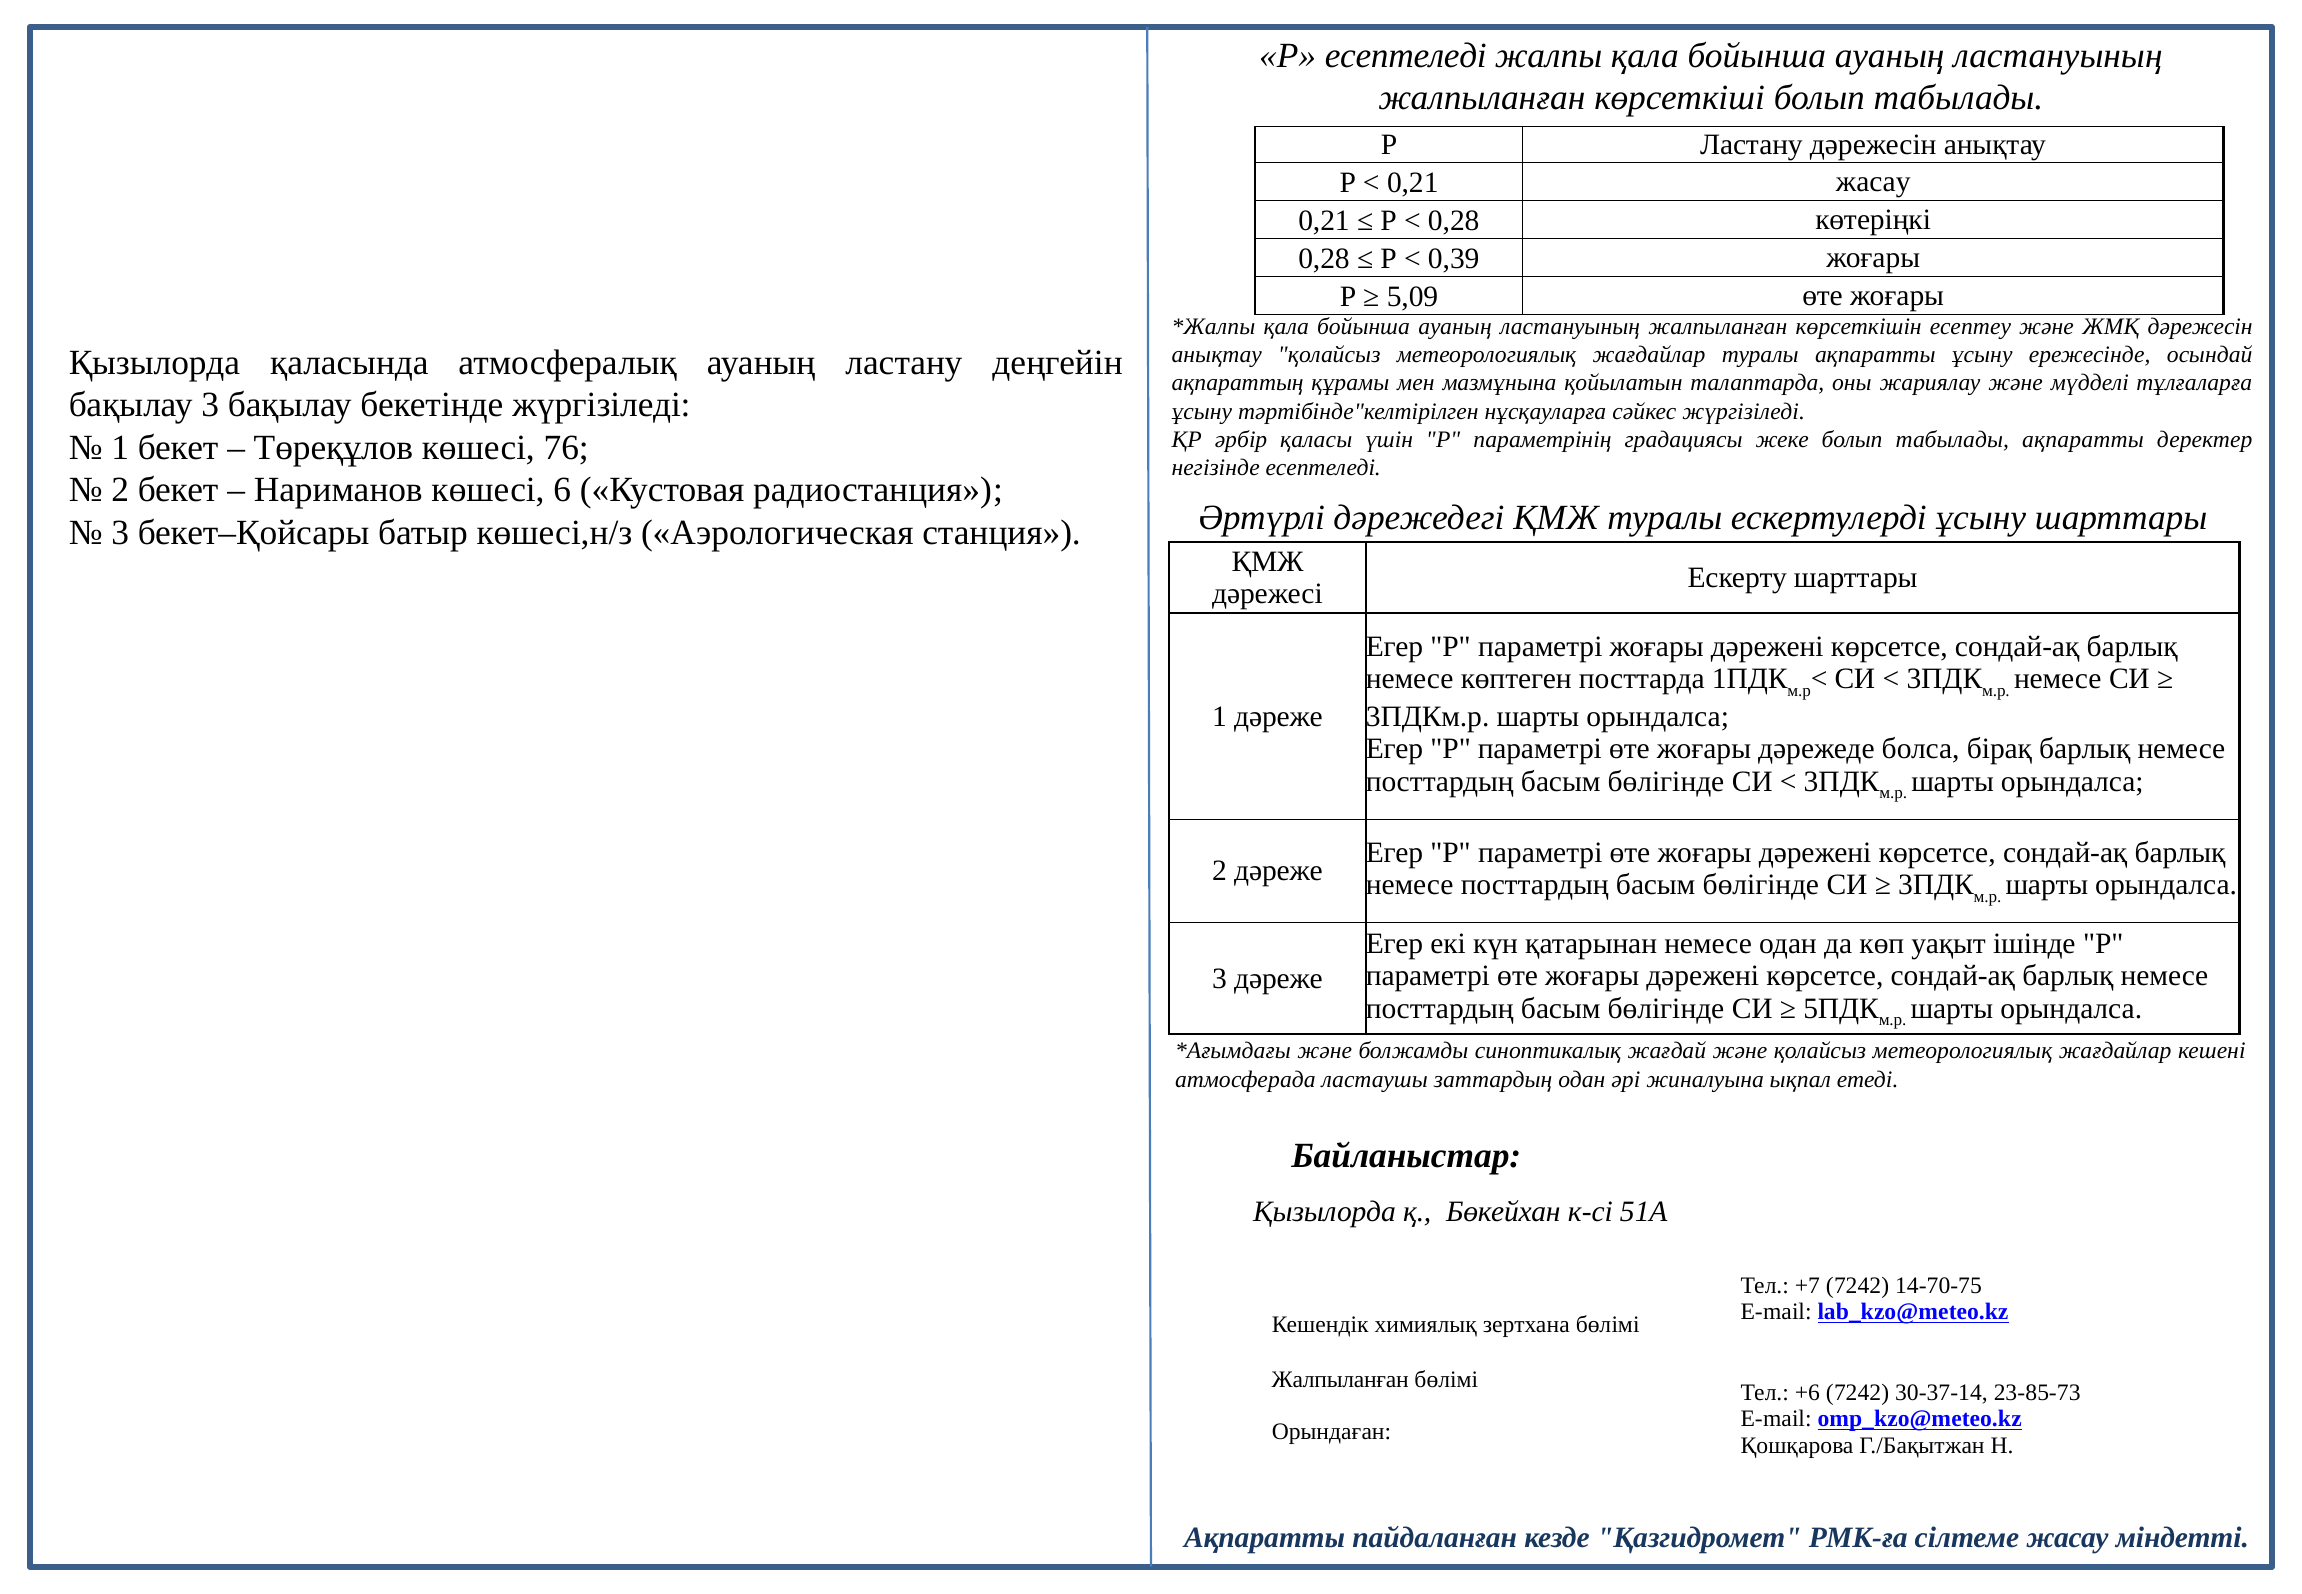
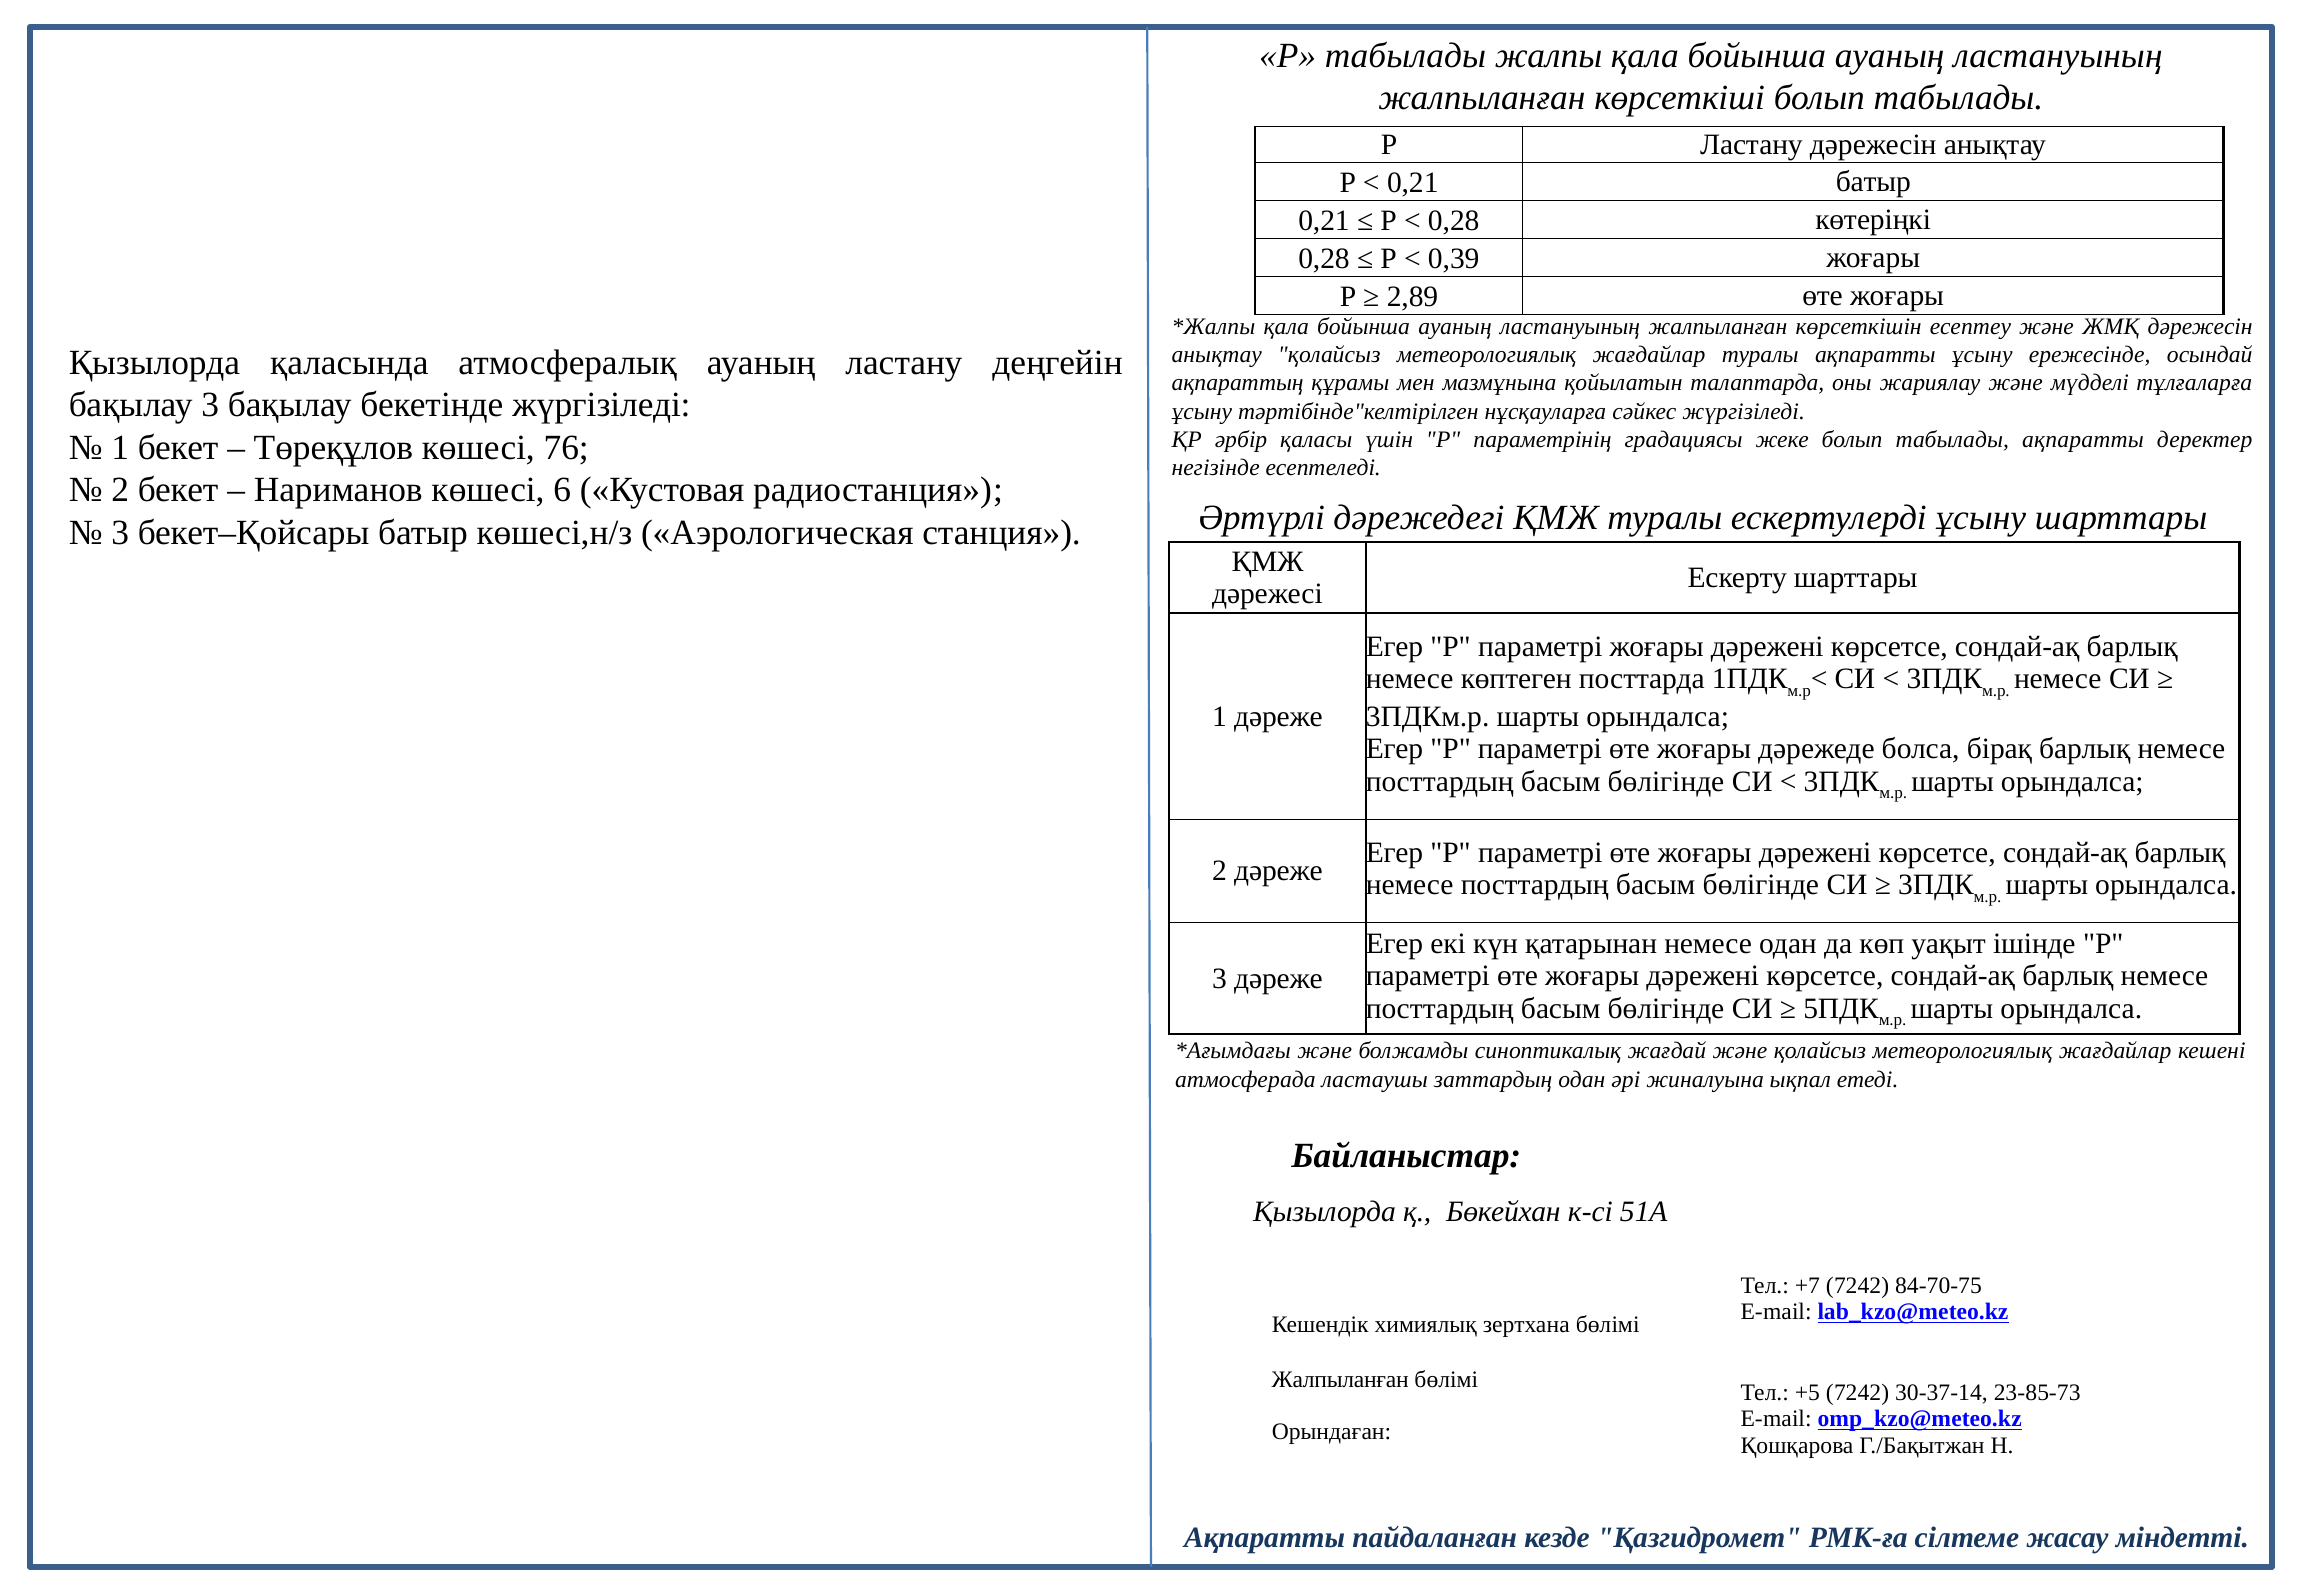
Р есептеледі: есептеледі -> табылады (1406, 56)
0,21 жасау: жасау -> батыр (1873, 181)
5,09: 5,09 -> 2,89 (1413, 296)
14-70-75: 14-70-75 -> 84-70-75 (1939, 1285)
+6: +6 -> +5 (1807, 1393)
